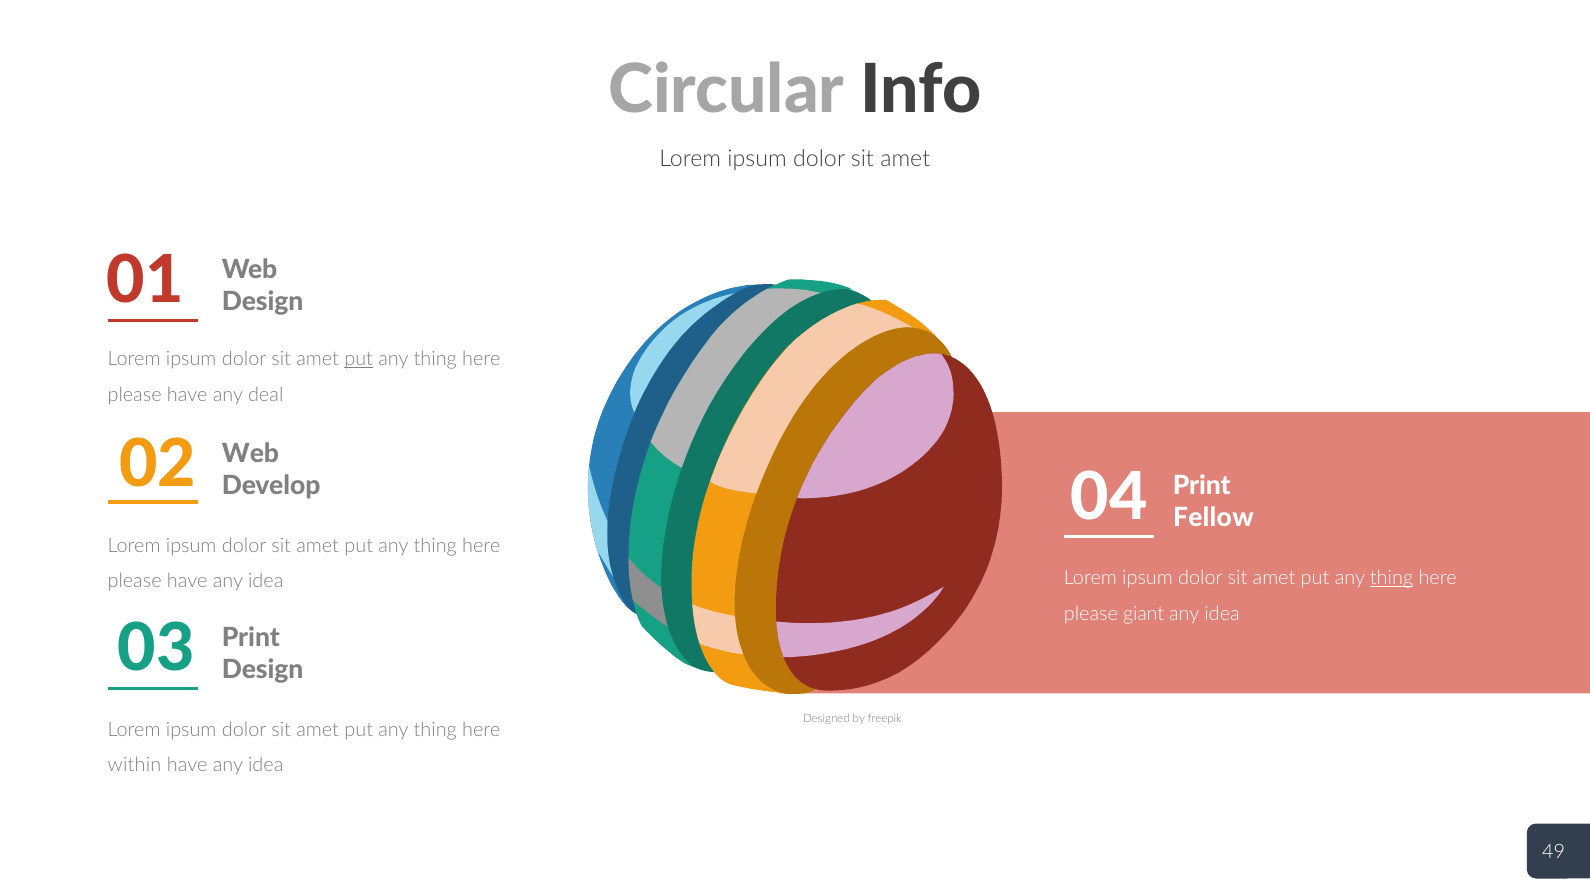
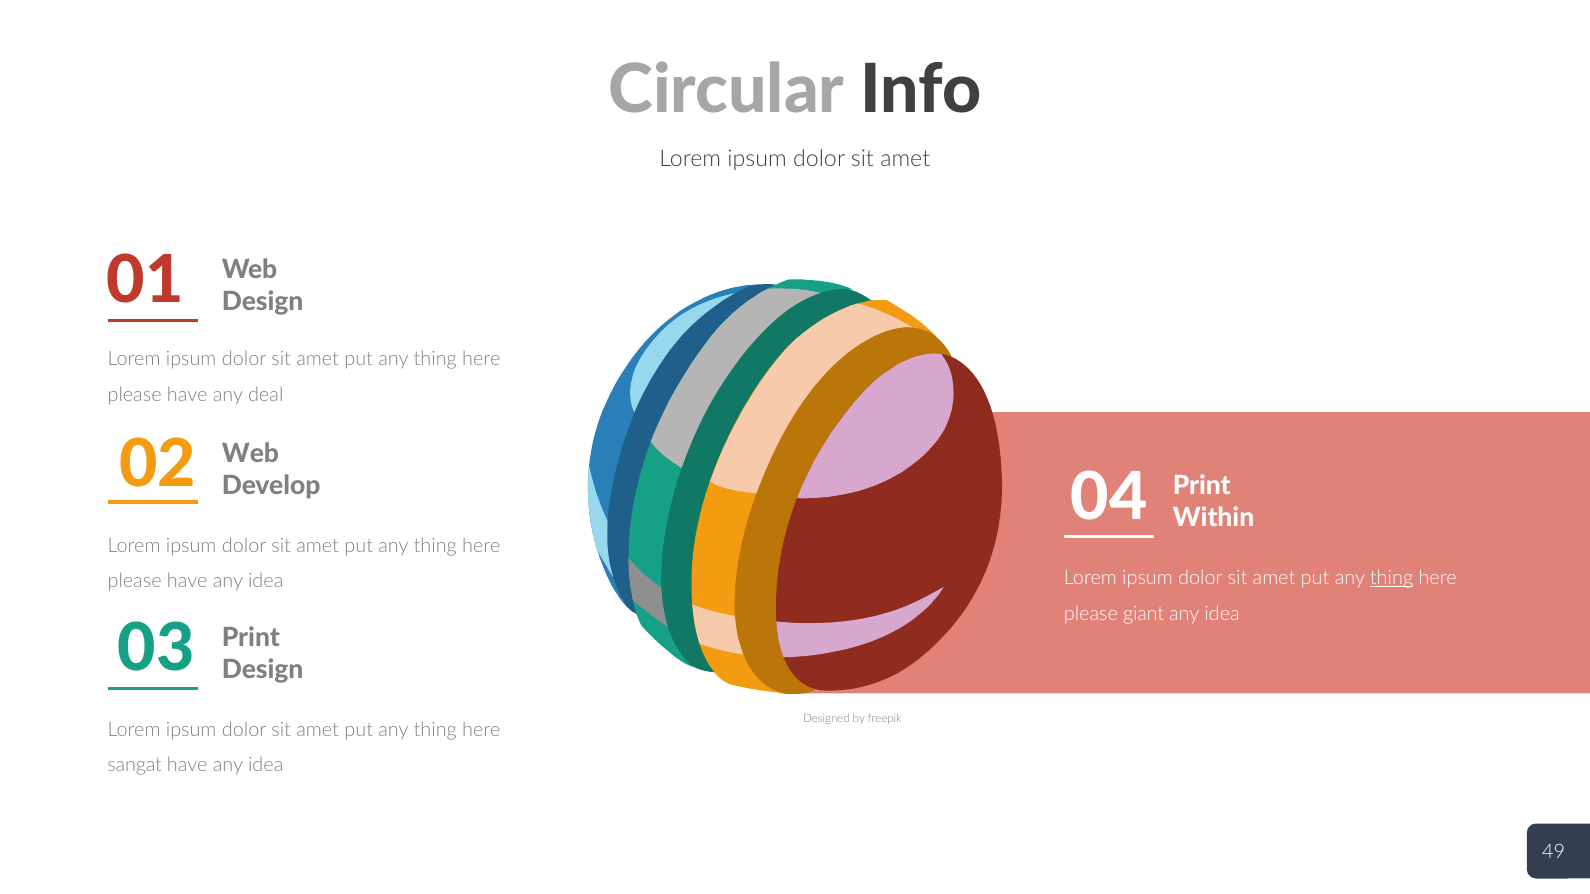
put underline: present -> none (359, 359)
Fellow: Fellow -> Within (1214, 518)
within: within -> sangat (135, 766)
